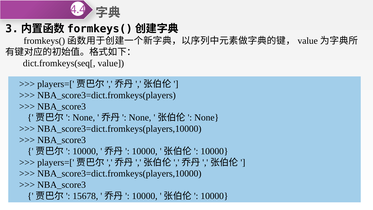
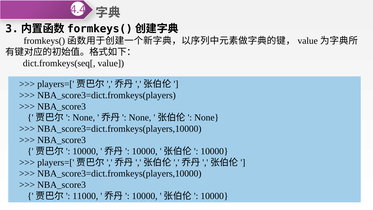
15678: 15678 -> 11000 (85, 196)
